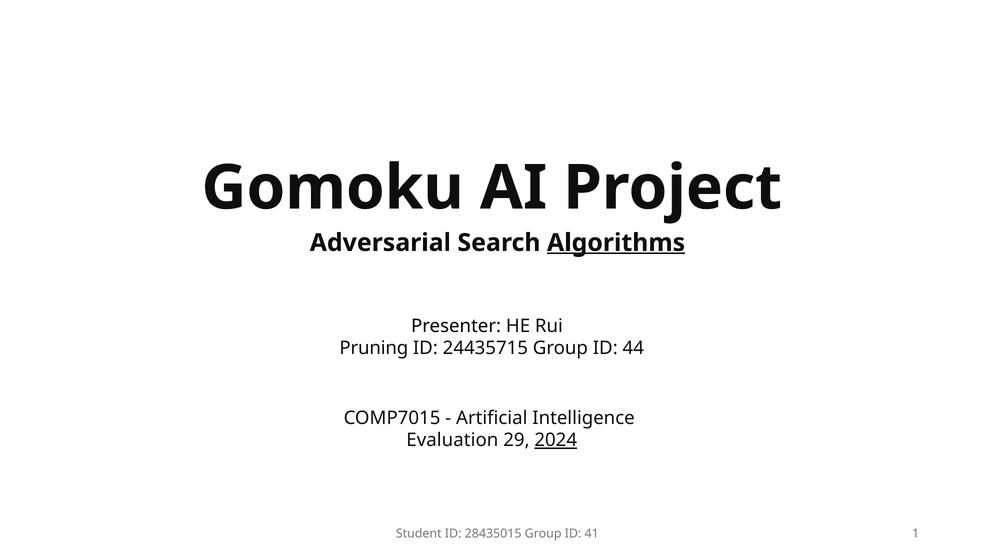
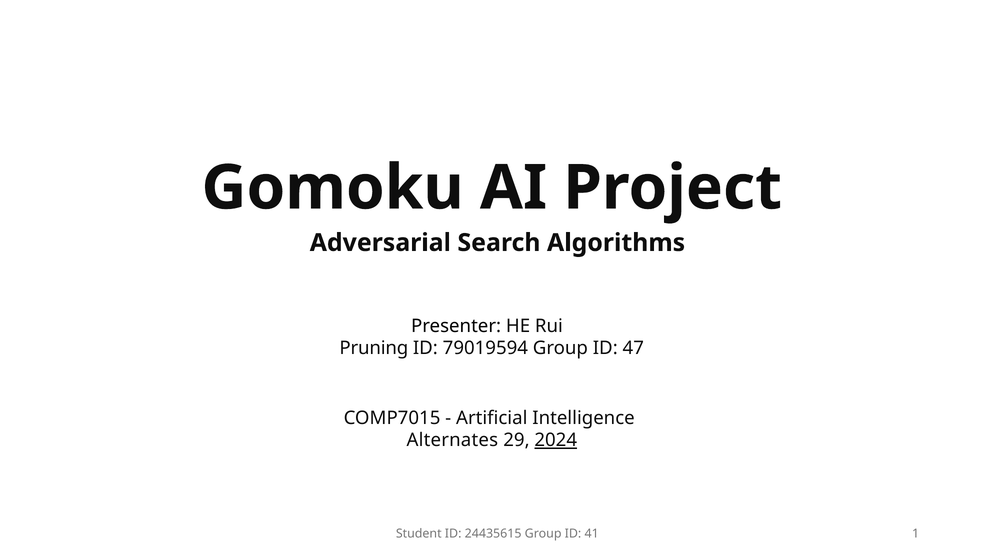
Algorithms underline: present -> none (616, 243)
24435715: 24435715 -> 79019594 (485, 348)
44: 44 -> 47 (633, 348)
Evaluation: Evaluation -> Alternates (452, 440)
28435015: 28435015 -> 24435615 (493, 533)
